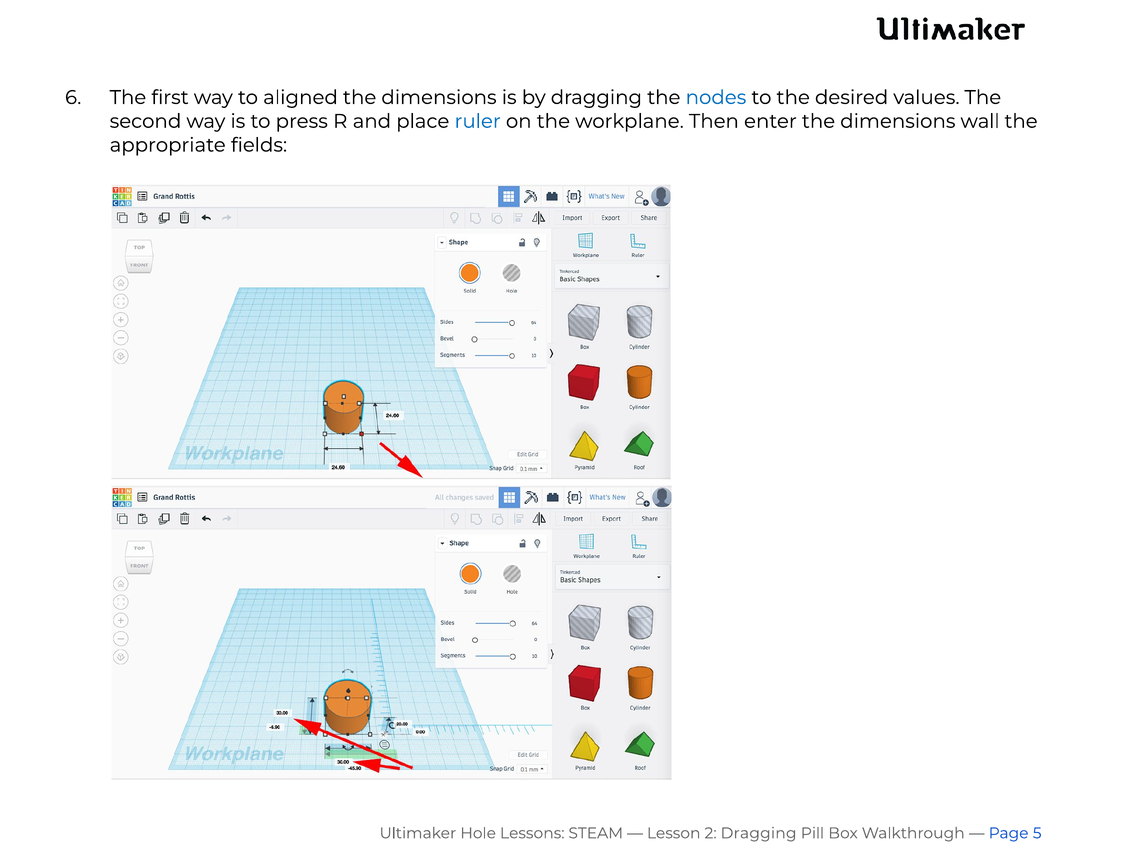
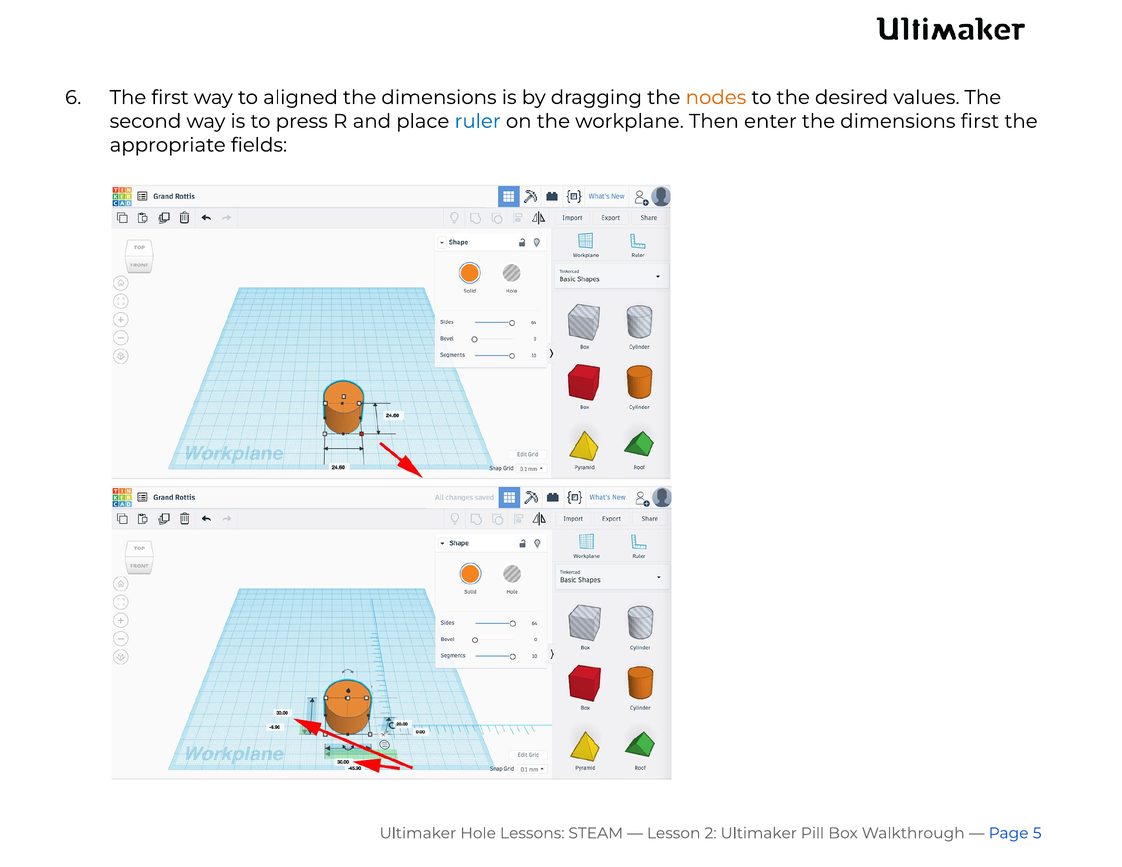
nodes colour: blue -> orange (716, 97)
dimensions wall: wall -> first (980, 121)
2 Dragging: Dragging -> Ultimaker (759, 833)
